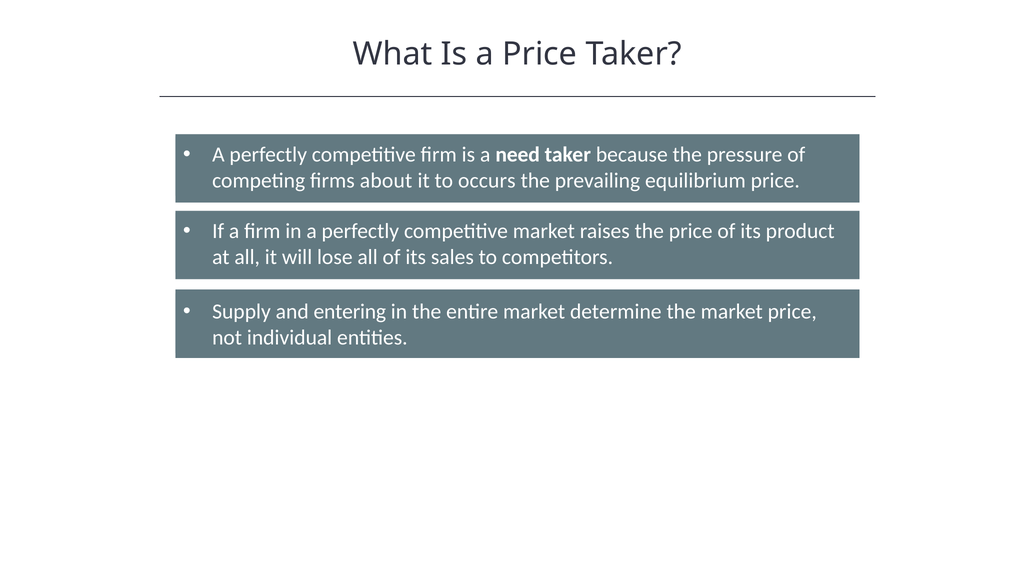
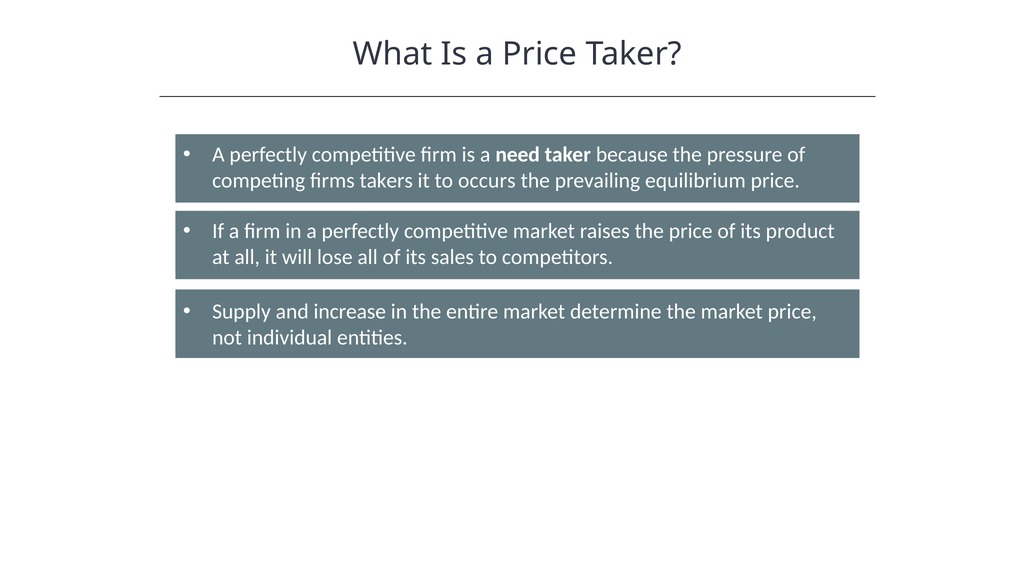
about: about -> takers (386, 181)
entering: entering -> increase (350, 312)
